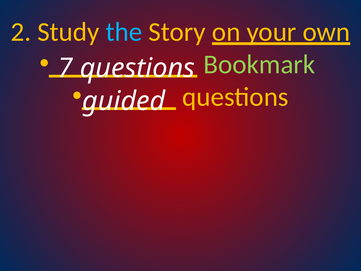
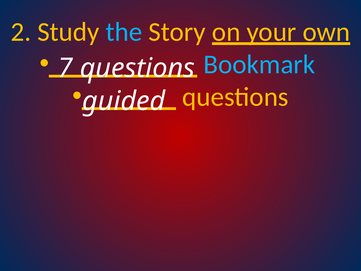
Bookmark colour: light green -> light blue (259, 64)
